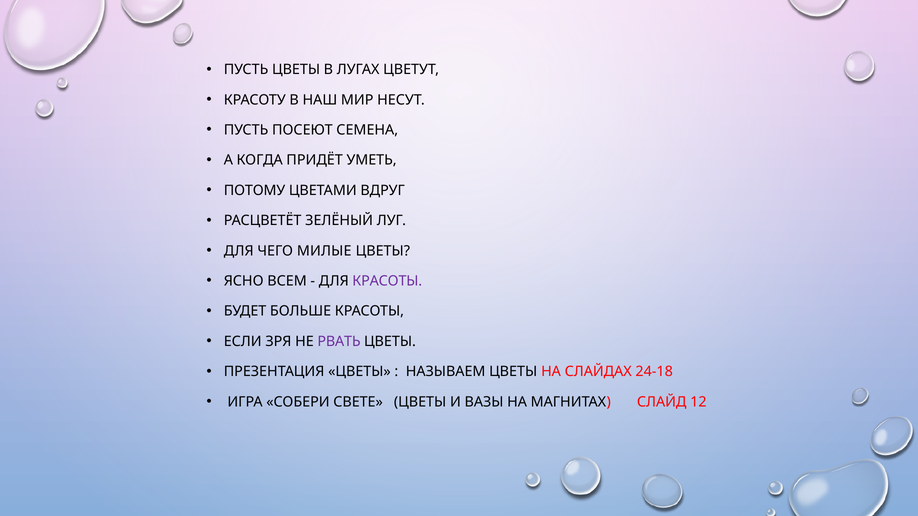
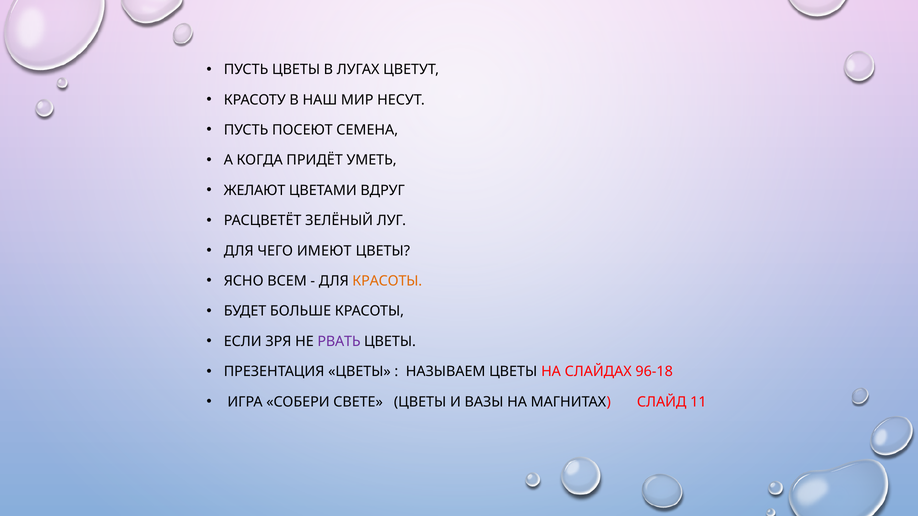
ПОТОМУ: ПОТОМУ -> ЖЕЛАЮТ (255, 191)
МИЛЫЕ: МИЛЫЕ -> ИМЕЮТ (324, 251)
КРАСОТЫ colour: purple -> orange (387, 281)
24-18: 24-18 -> 96-18 (654, 372)
12: 12 -> 11 (698, 402)
